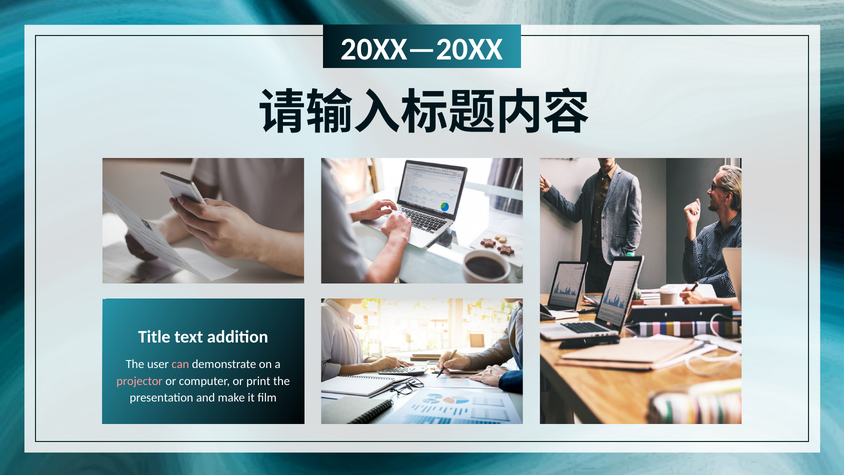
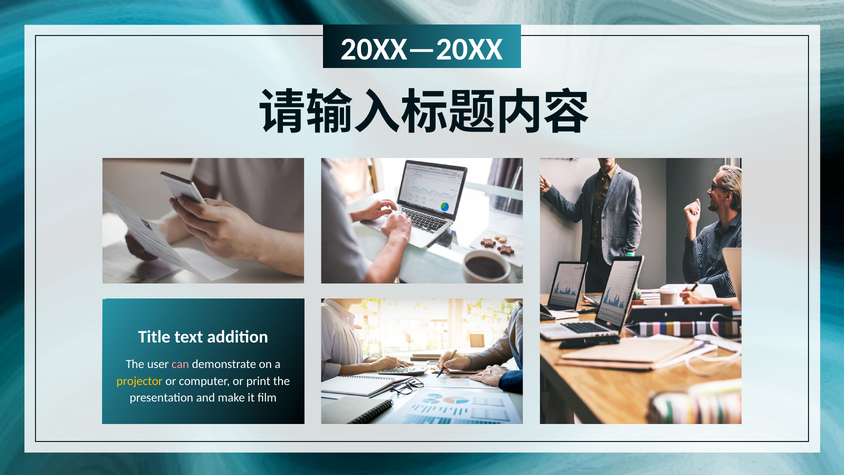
projector colour: pink -> yellow (140, 381)
